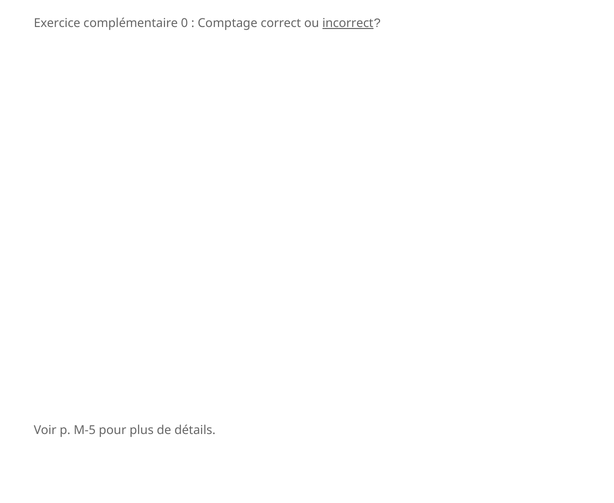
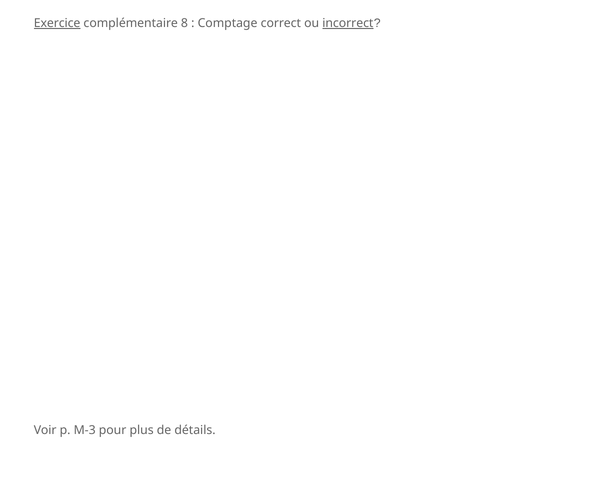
Exercice underline: none -> present (57, 23)
0: 0 -> 8 (185, 23)
M-5: M-5 -> M-3 (85, 431)
